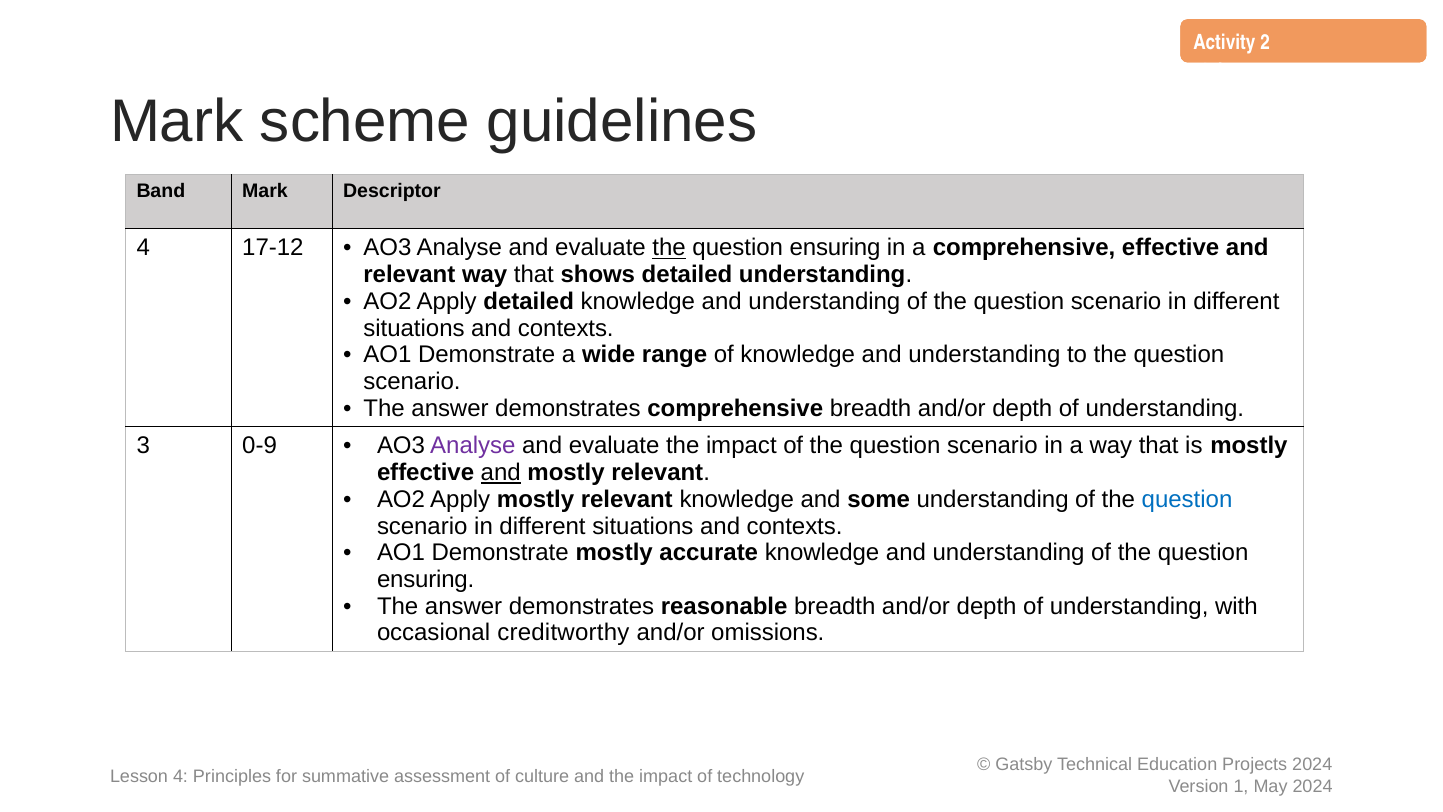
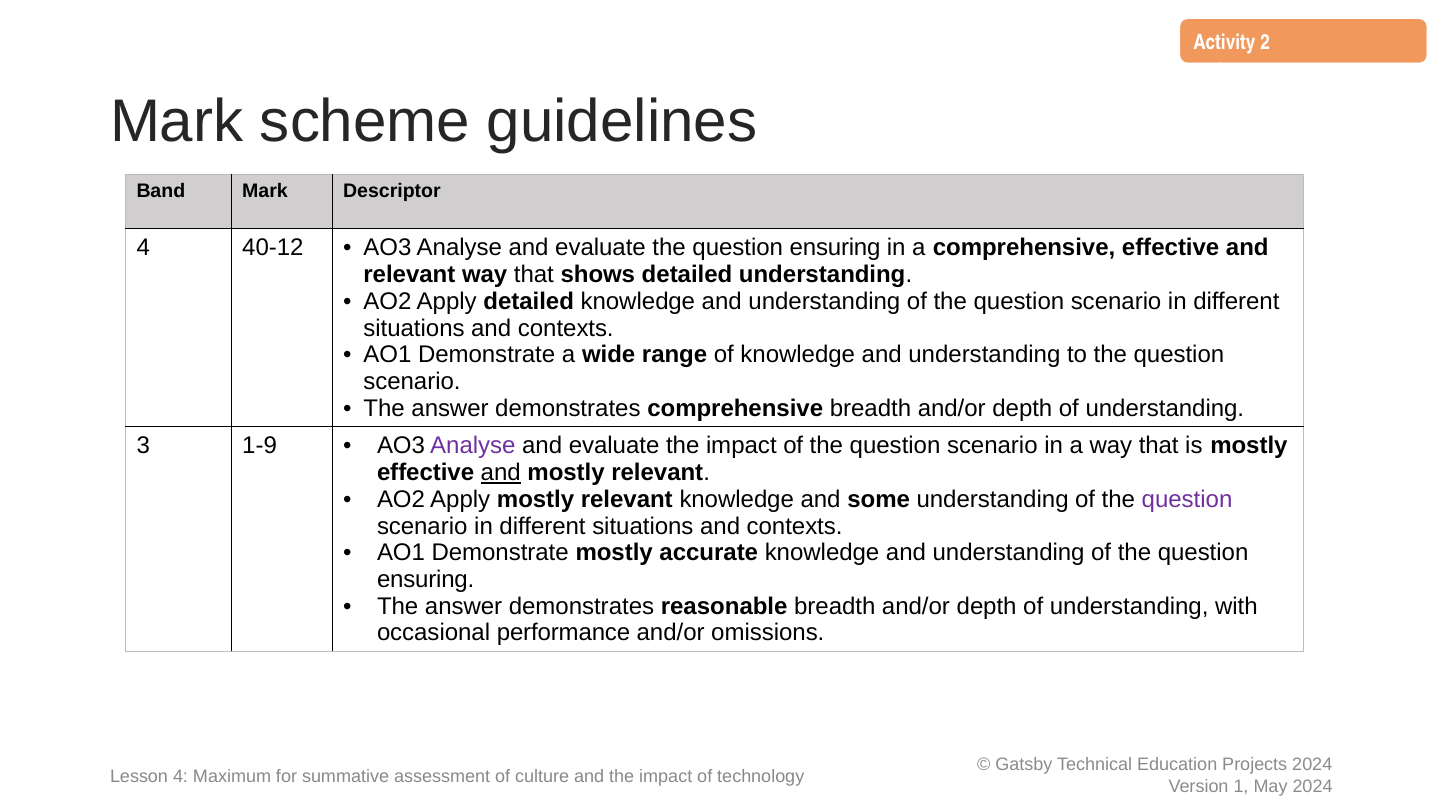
17-12: 17-12 -> 40-12 (273, 248)
the underline: present -> none (669, 248)
0-9: 0-9 -> 1-9 (260, 446)
question colour: blue -> purple (1187, 499)
creditworthy: creditworthy -> performance (564, 633)
Principles: Principles -> Maximum (232, 776)
